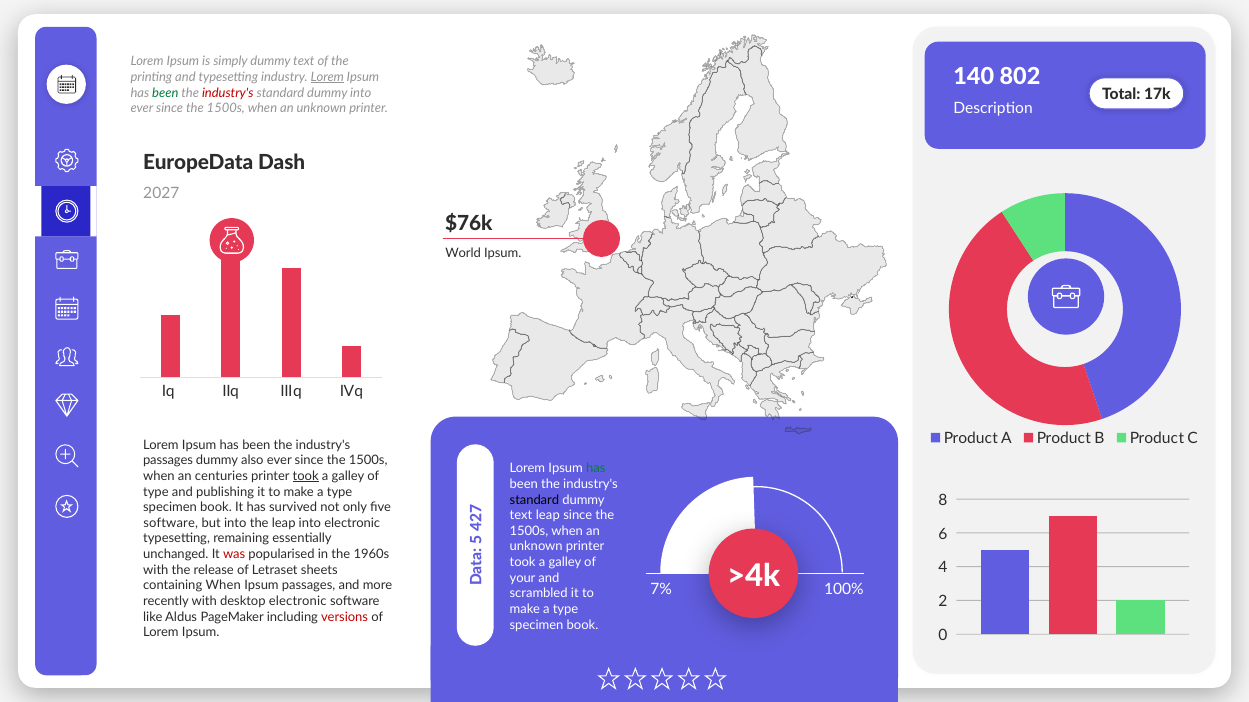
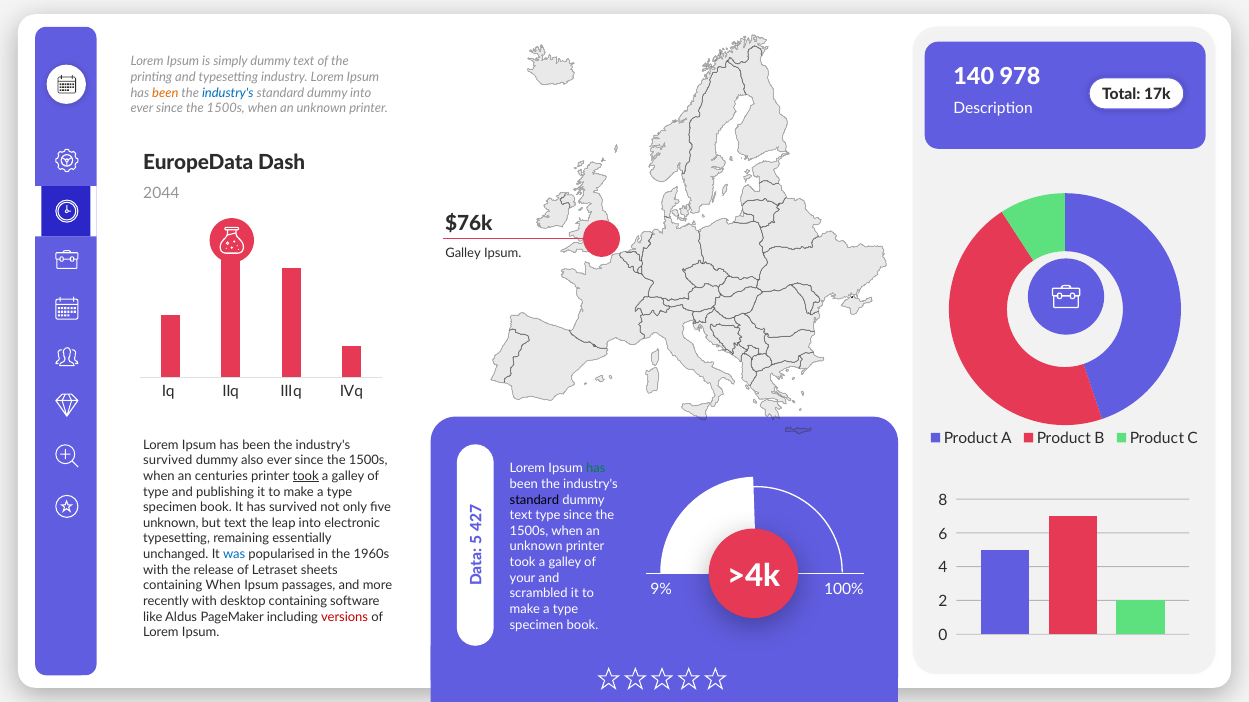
802: 802 -> 978 (1020, 77)
Lorem underline: present -> none (327, 77)
been colour: green -> orange (165, 93)
industry's colour: red -> blue (228, 93)
2027: 2027 -> 2044 (161, 194)
World: World -> Galley (463, 254)
passages: passages -> survived (168, 461)
text leap: leap -> type (548, 516)
software: software -> unknown (171, 523)
but into: into -> text (235, 523)
was colour: red -> blue (234, 555)
7%: 7% -> 9% (661, 590)
desktop electronic: electronic -> containing (298, 602)
